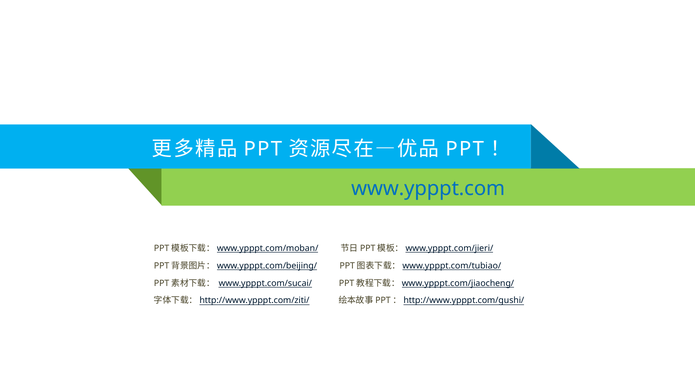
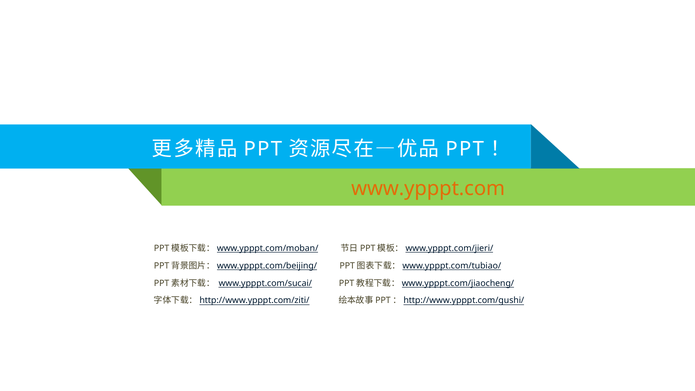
www.ypppt.com colour: blue -> orange (428, 188)
